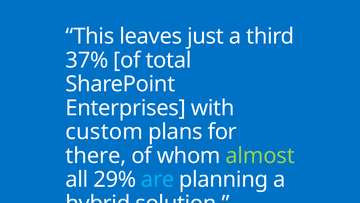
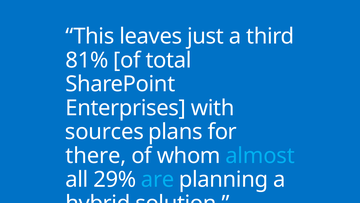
37%: 37% -> 81% (87, 60)
custom: custom -> sources (104, 132)
almost colour: light green -> light blue (260, 155)
